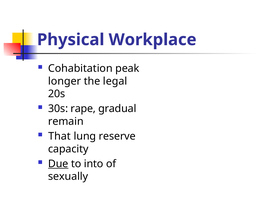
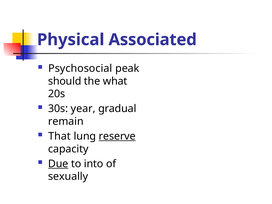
Workplace: Workplace -> Associated (153, 40)
Cohabitation: Cohabitation -> Psychosocial (80, 68)
longer: longer -> should (65, 81)
legal: legal -> what (115, 81)
rape: rape -> year (83, 109)
reserve underline: none -> present (117, 136)
